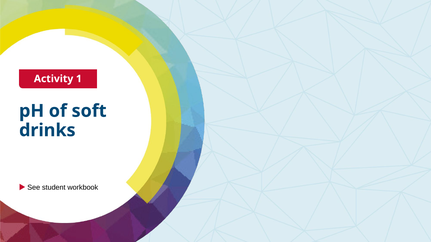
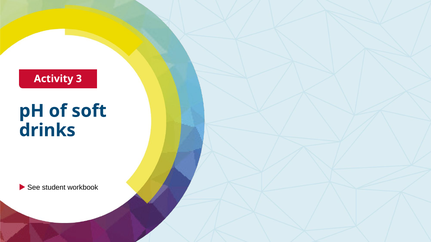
1: 1 -> 3 (79, 79)
